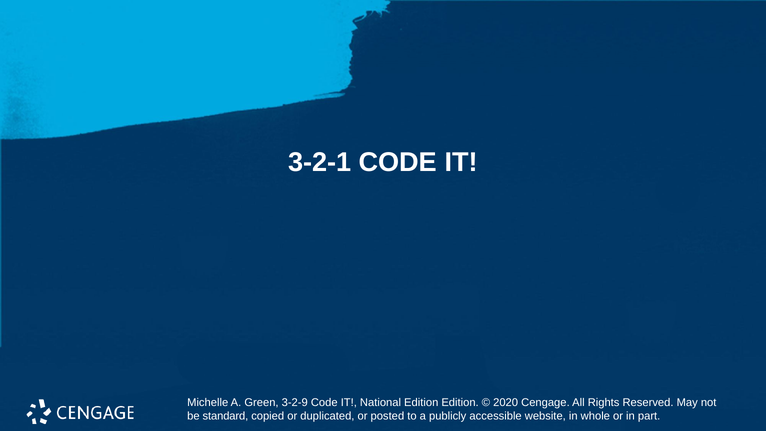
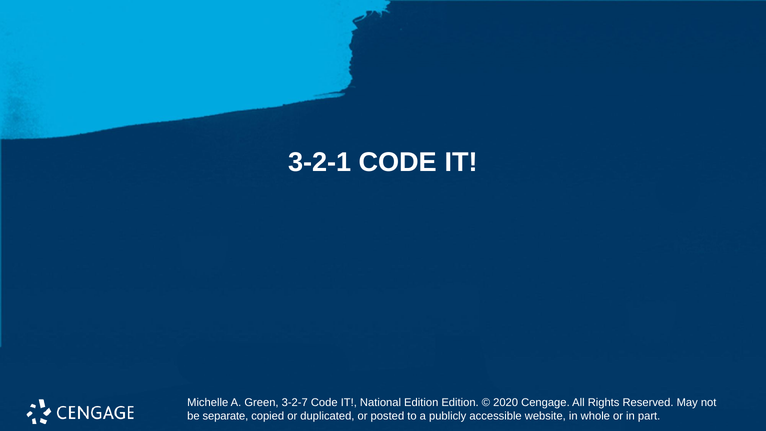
3-2-9: 3-2-9 -> 3-2-7 (295, 402)
standard: standard -> separate (225, 416)
